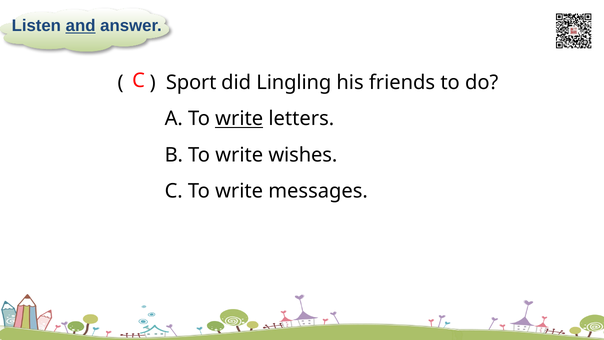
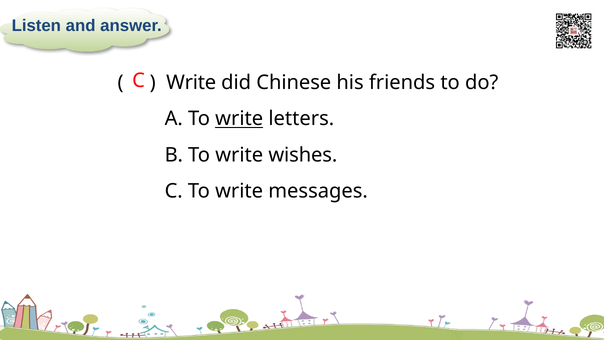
and underline: present -> none (81, 26)
Sport: Sport -> Write (191, 83)
Lingling: Lingling -> Chinese (294, 83)
